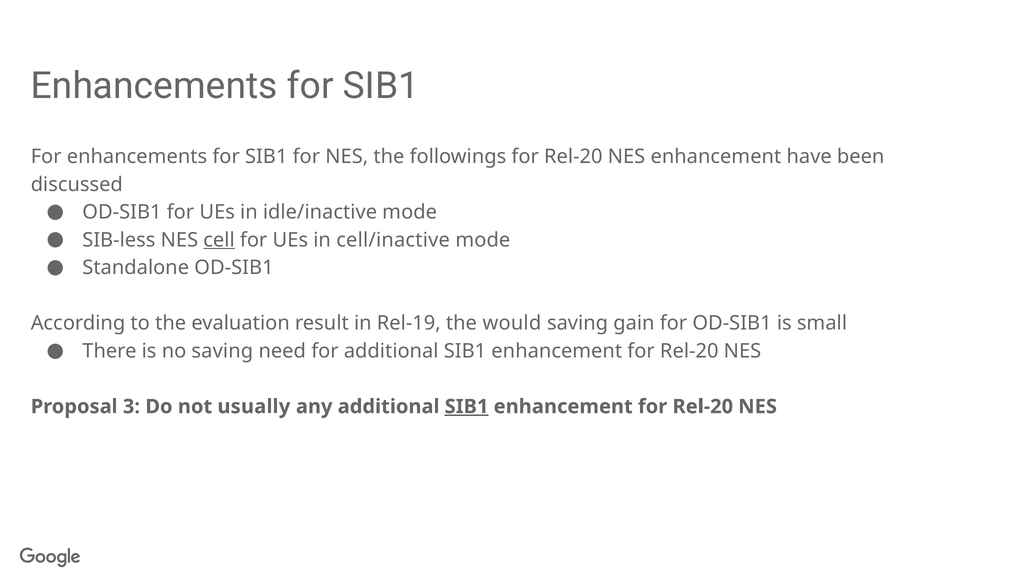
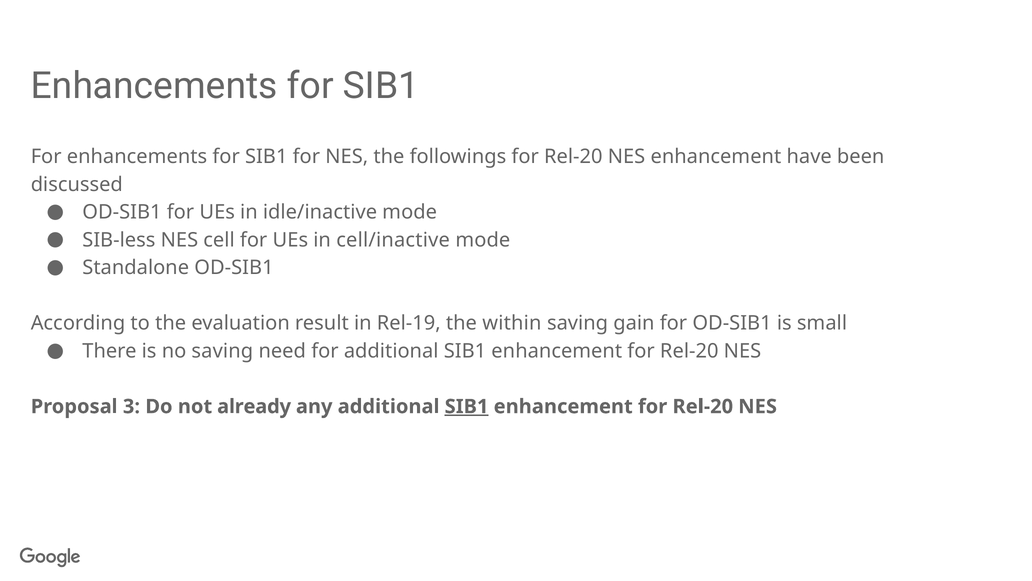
cell underline: present -> none (219, 240)
would: would -> within (512, 323)
usually: usually -> already (254, 406)
